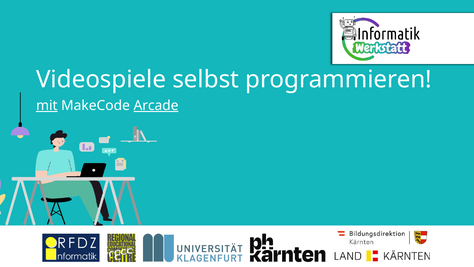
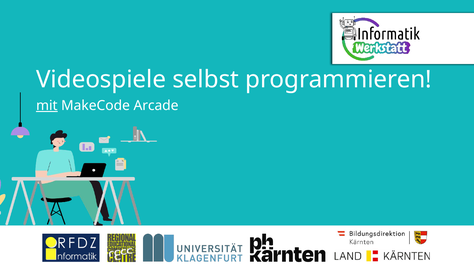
Arcade underline: present -> none (156, 105)
